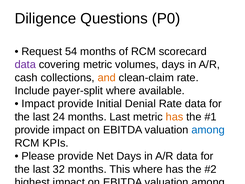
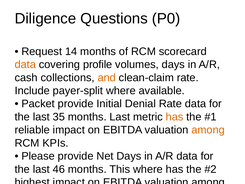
54: 54 -> 14 (71, 51)
data colour: purple -> orange (25, 64)
covering metric: metric -> profile (98, 64)
Impact: Impact -> Packet (38, 104)
24: 24 -> 35 (59, 117)
provide: provide -> reliable (32, 130)
among colour: blue -> orange (208, 130)
32: 32 -> 46 (59, 169)
